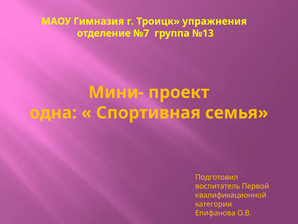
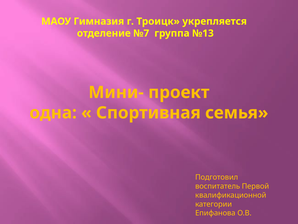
упражнения: упражнения -> укрепляется (215, 21)
